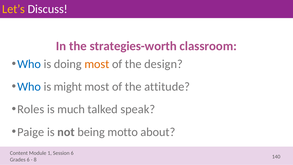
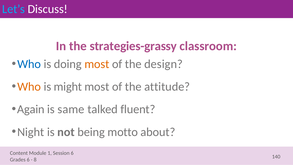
Let’s colour: yellow -> light blue (14, 9)
strategies-worth: strategies-worth -> strategies-grassy (133, 46)
Who colour: blue -> orange (29, 87)
Roles: Roles -> Again (31, 109)
much: much -> same (71, 109)
speak: speak -> fluent (138, 109)
Paige: Paige -> Night (31, 132)
